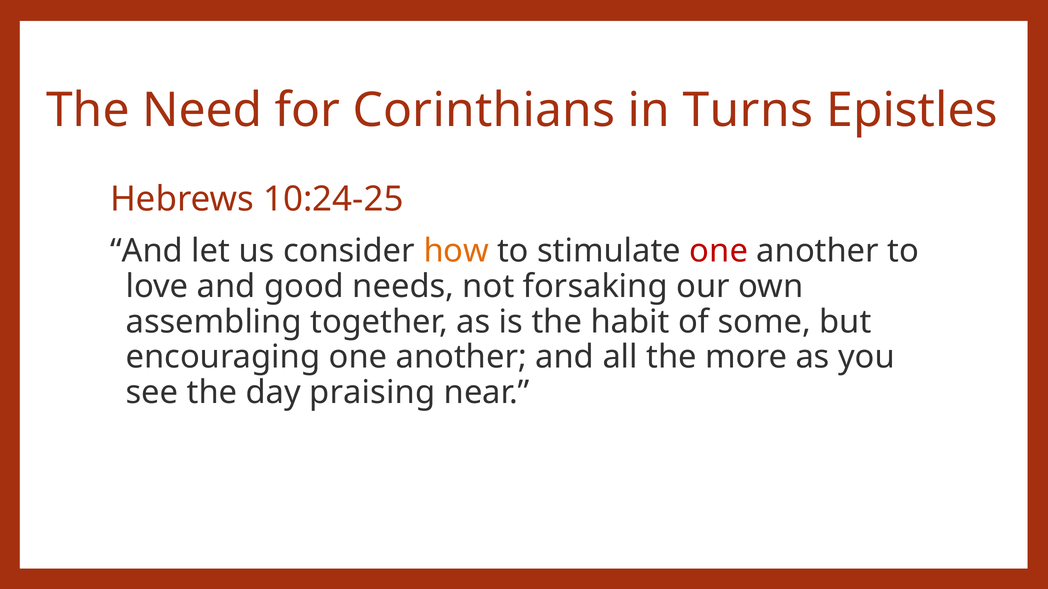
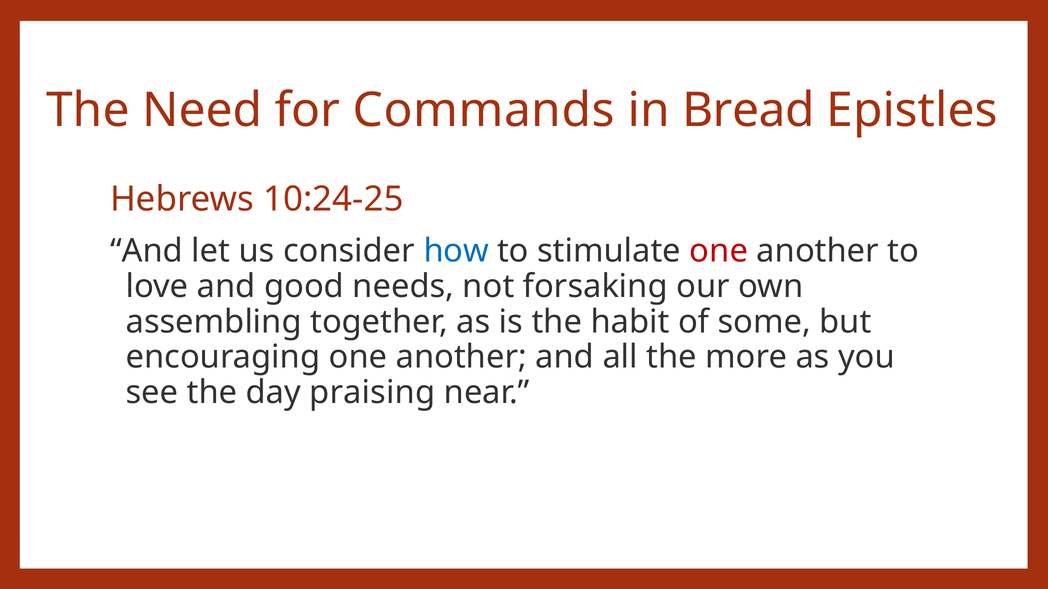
Corinthians: Corinthians -> Commands (484, 110)
Turns: Turns -> Bread (748, 110)
how colour: orange -> blue (456, 251)
